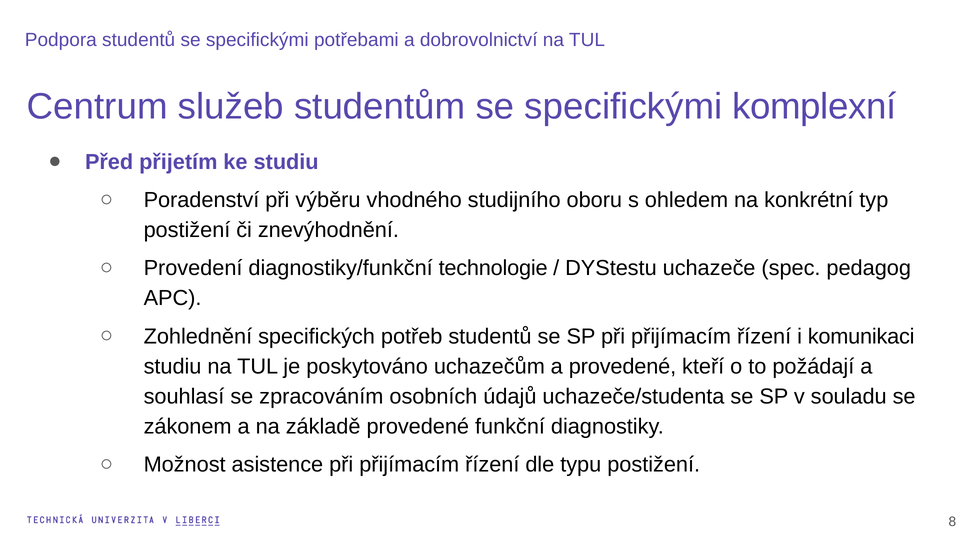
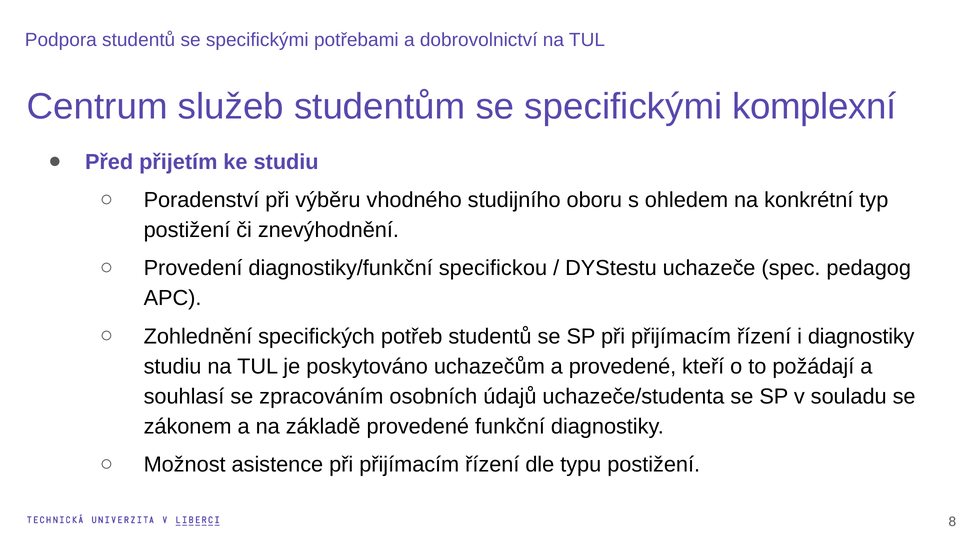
technologie: technologie -> specifickou (493, 268)
i komunikaci: komunikaci -> diagnostiky (861, 336)
